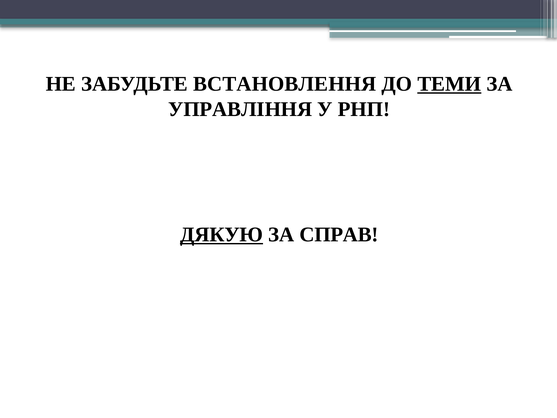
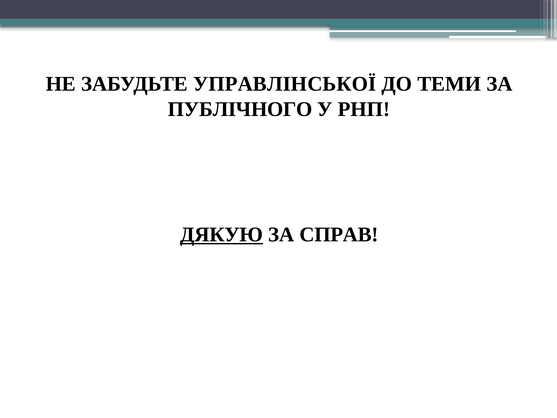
ВСТАНОВЛЕННЯ: ВСТАНОВЛЕННЯ -> УПРАВЛІНСЬКОЇ (285, 84)
ТЕМИ underline: present -> none (449, 84)
УПРАВЛІННЯ: УПРАВЛІННЯ -> ПУБЛІЧНОГО (240, 109)
